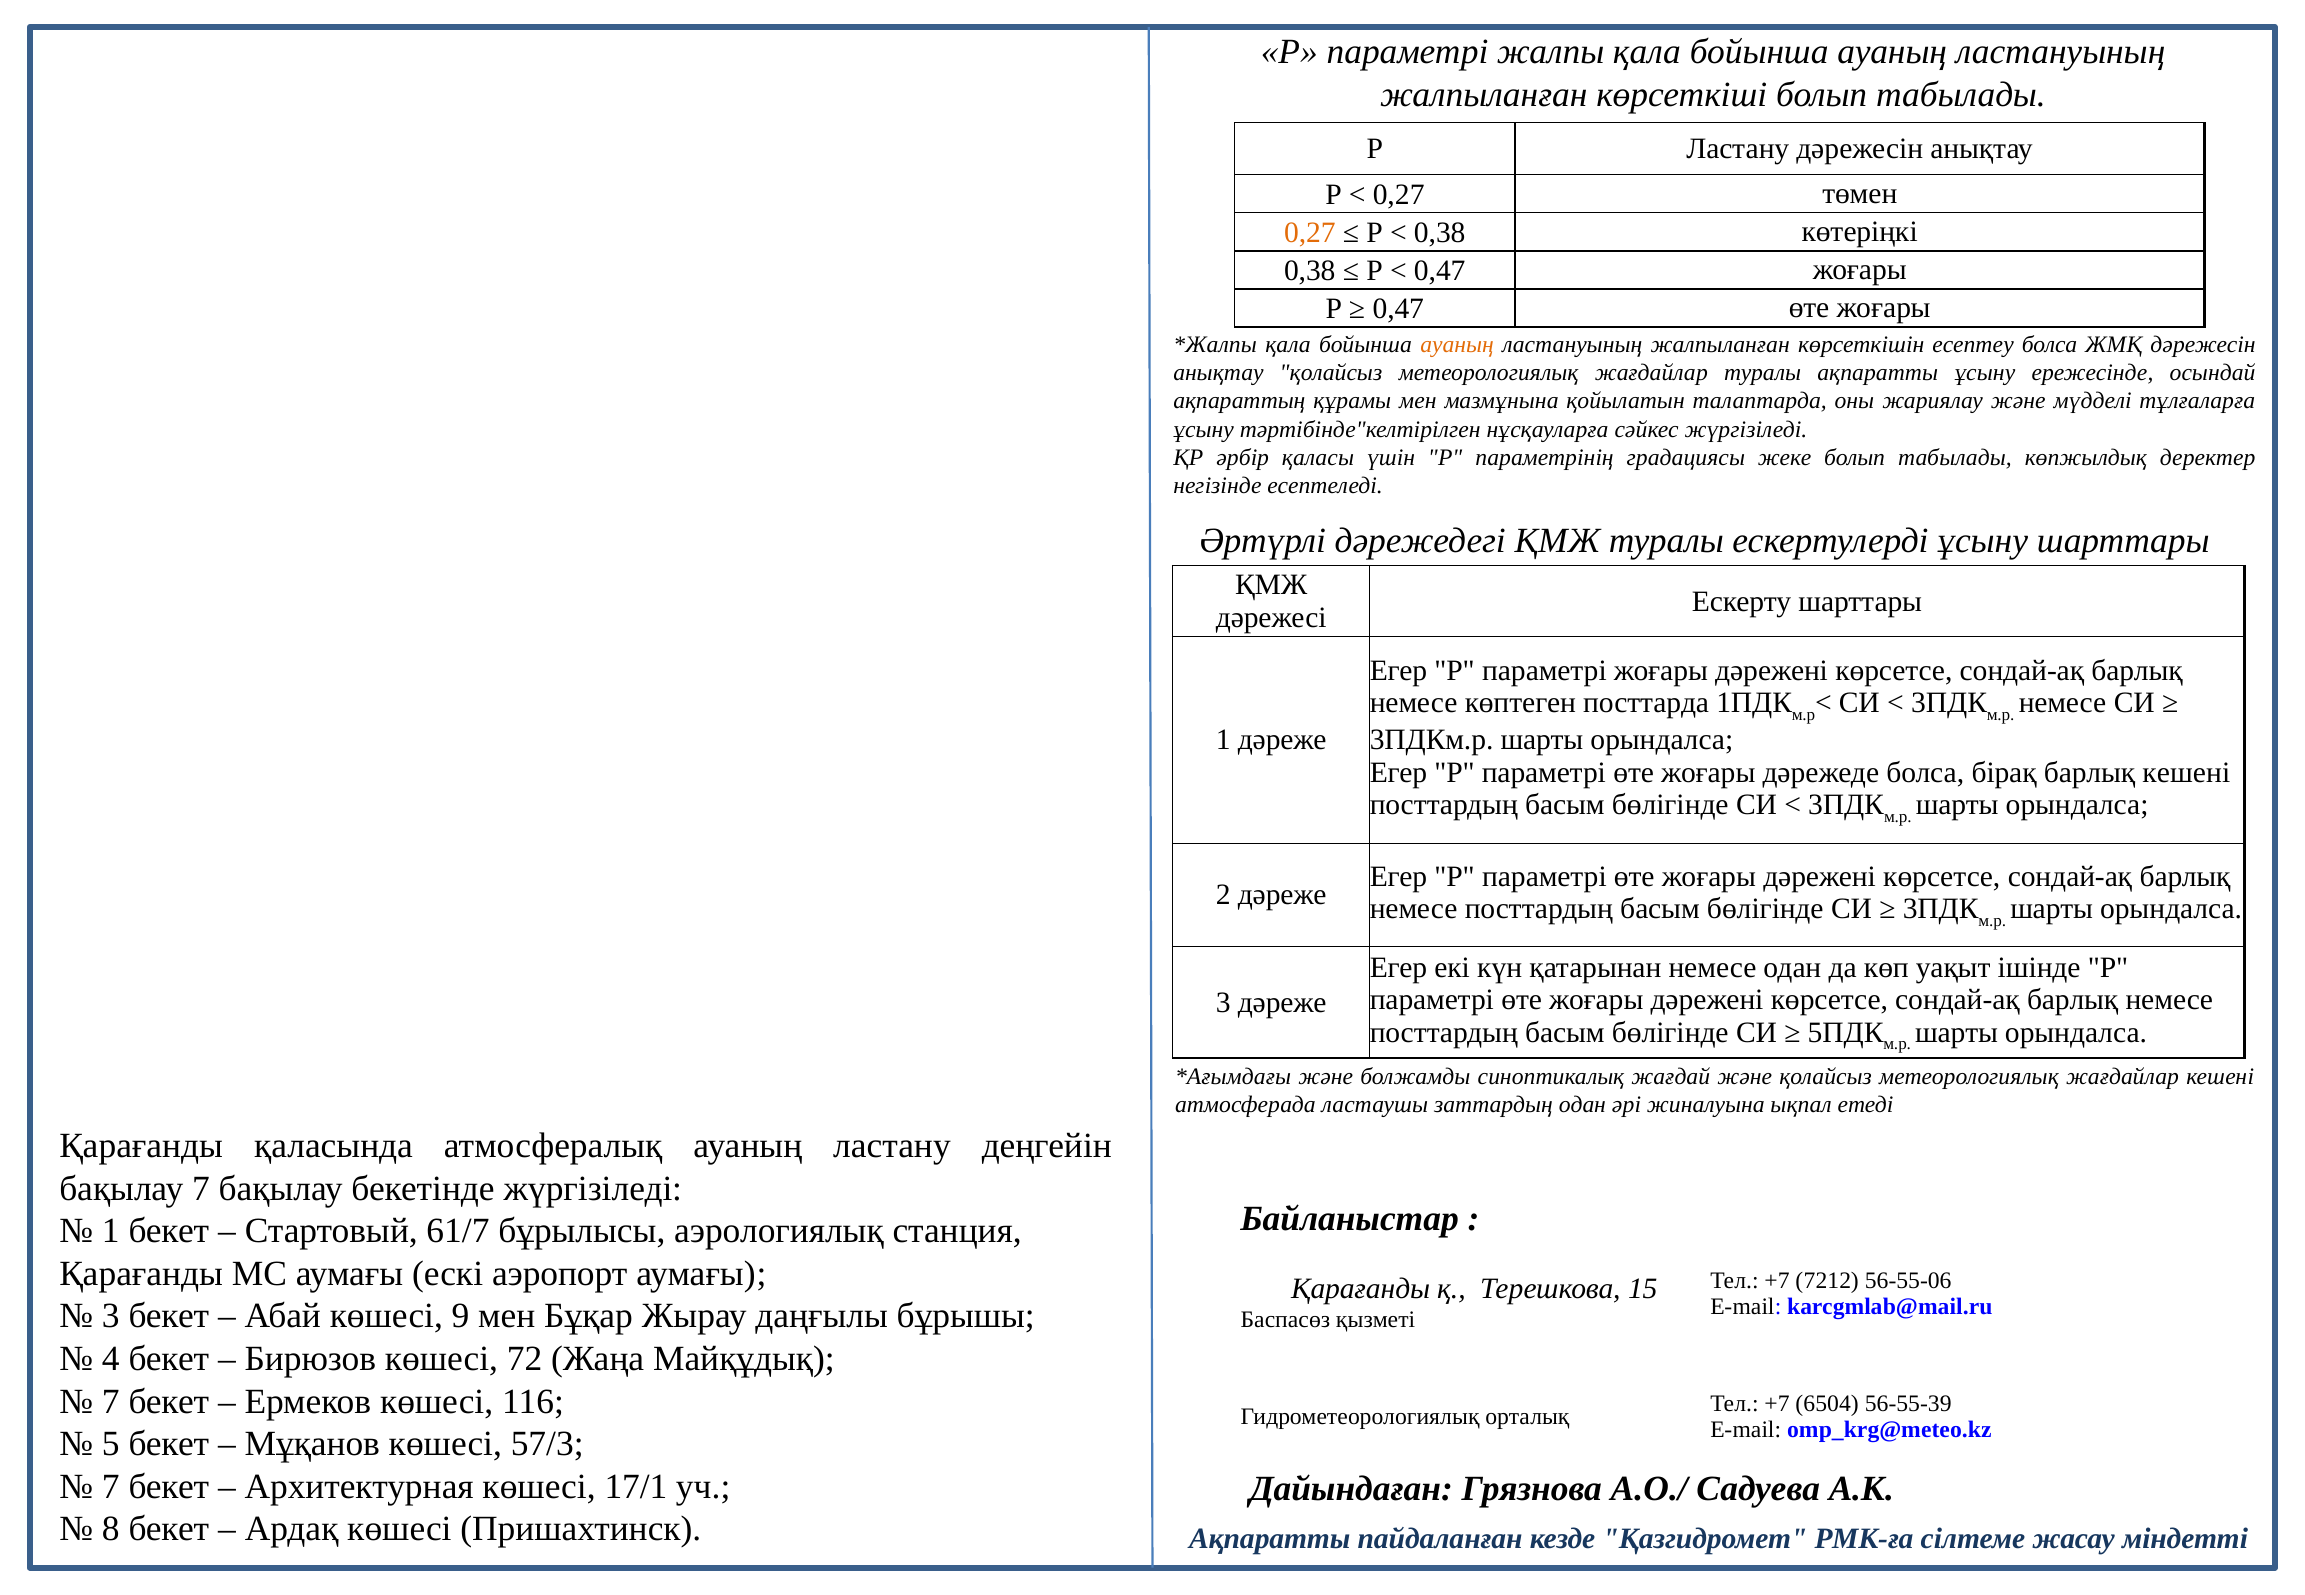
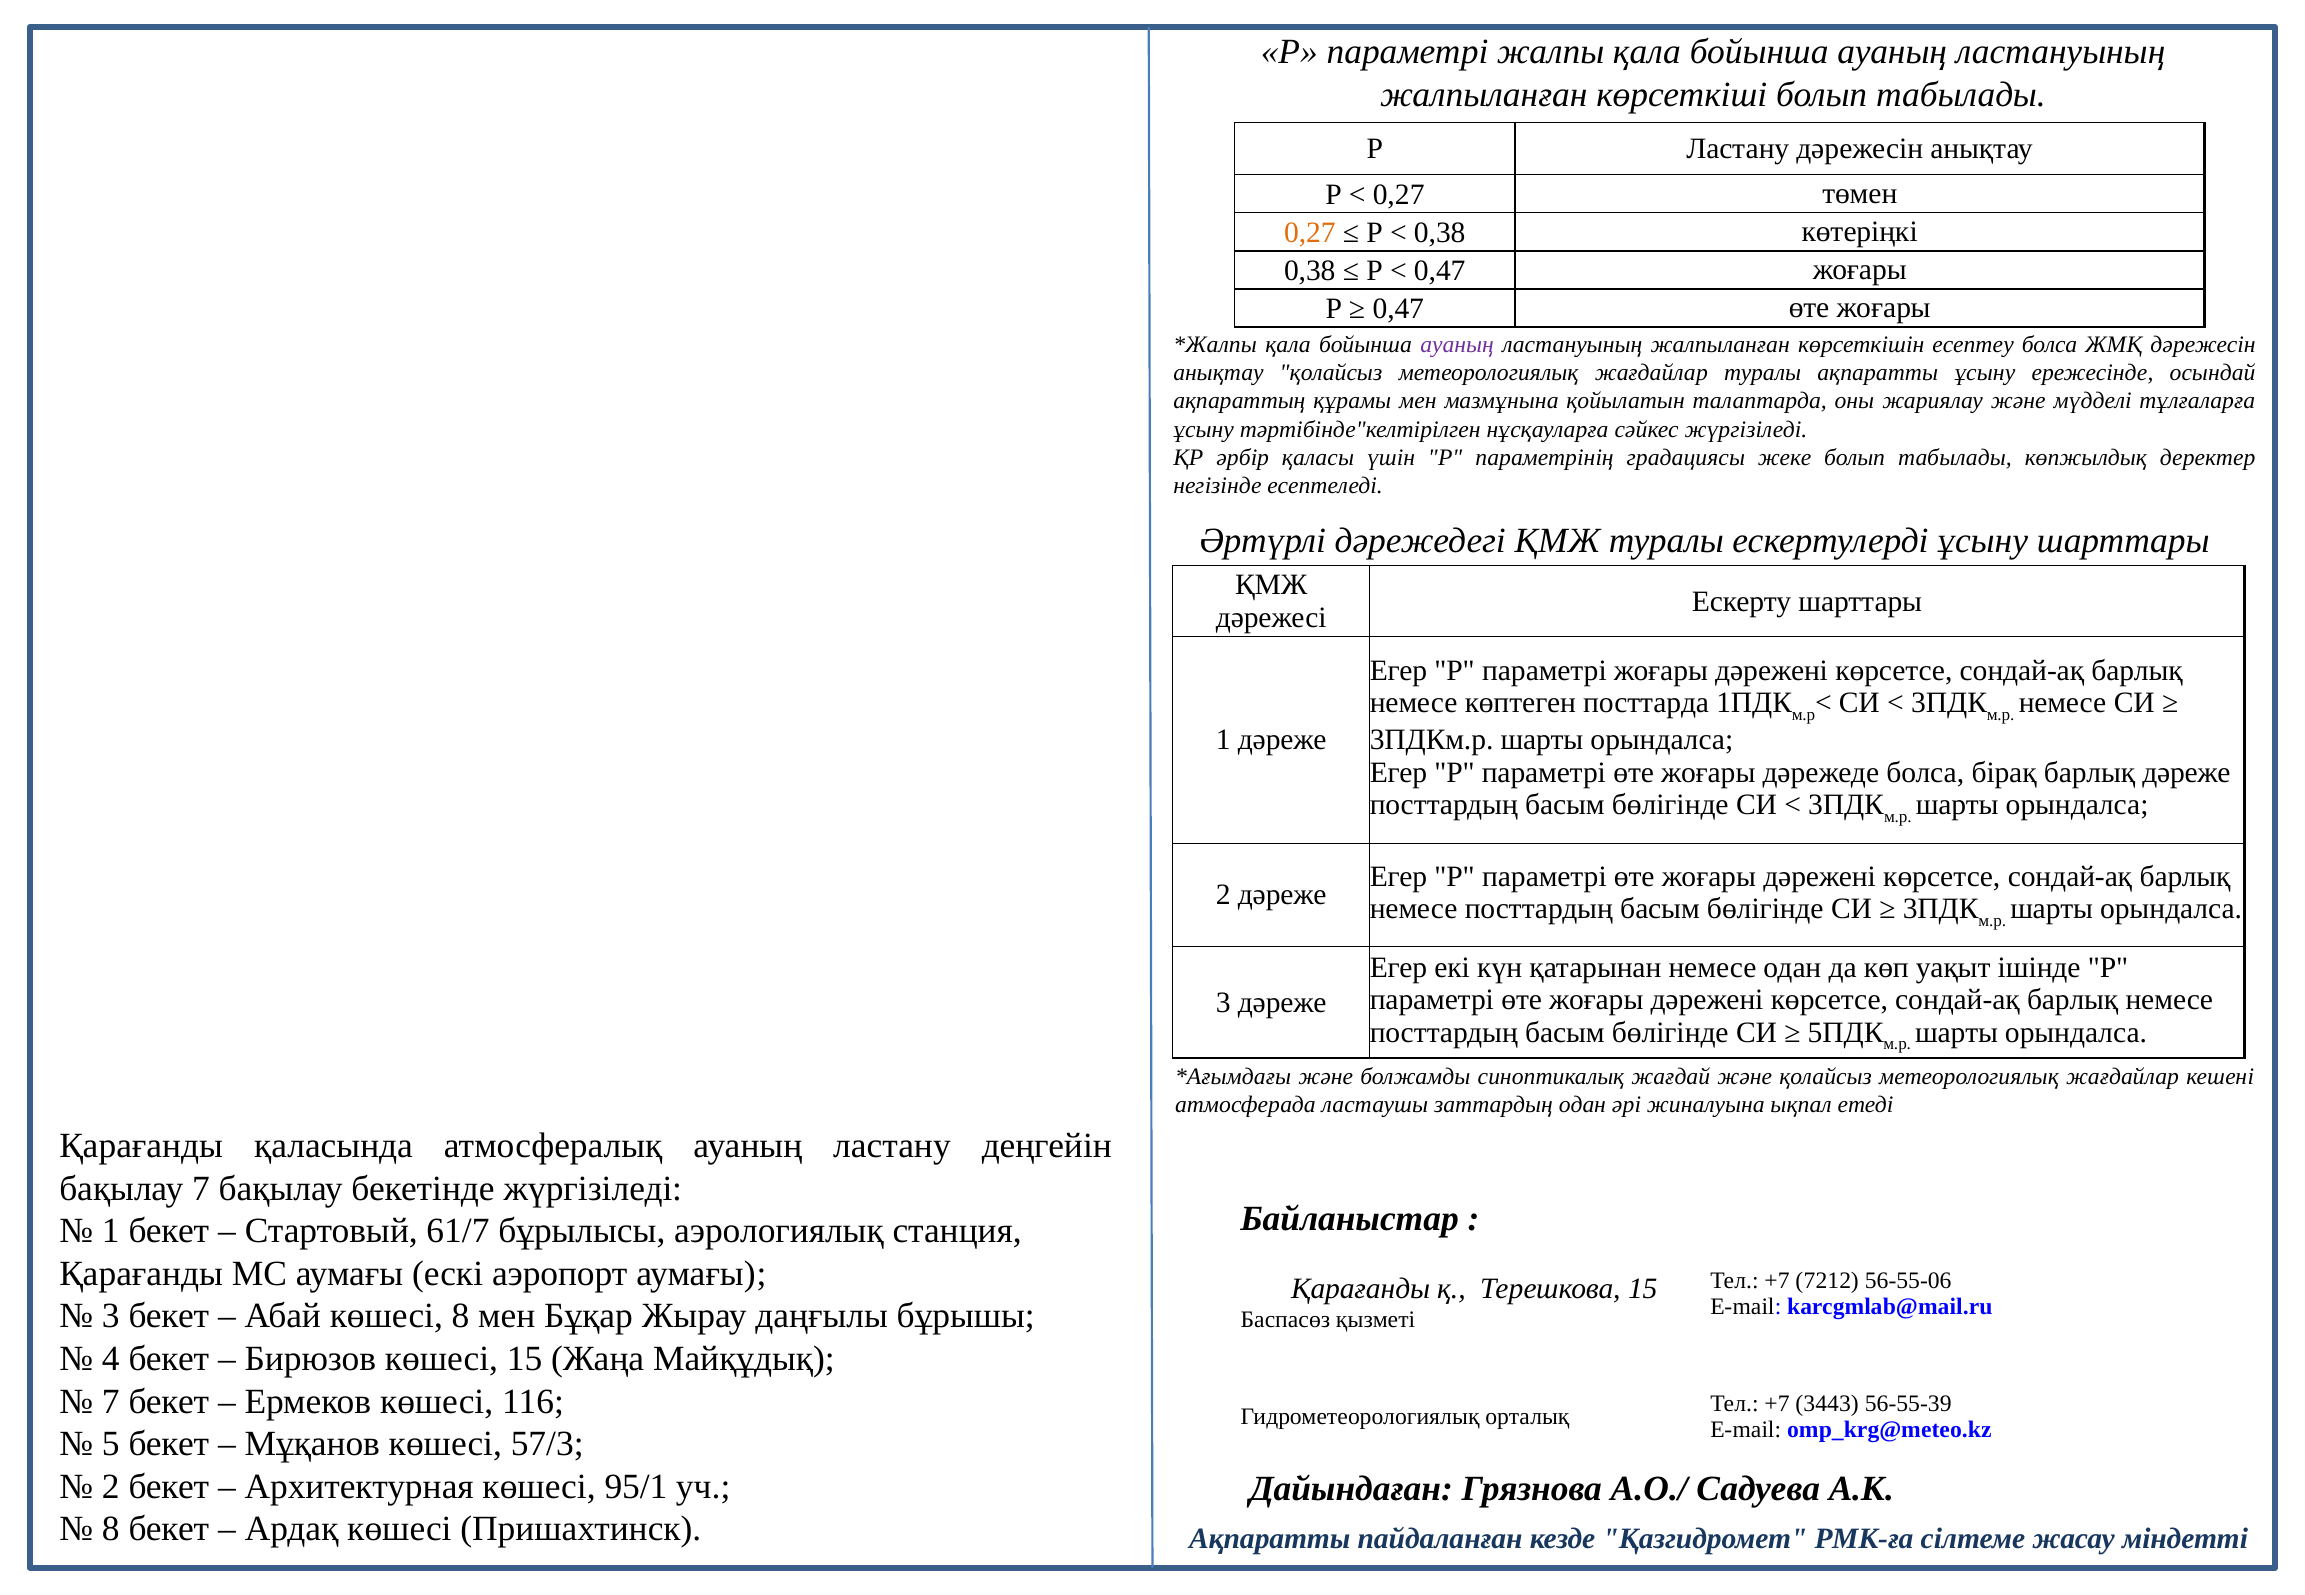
ауаның colour: orange -> purple (1457, 345)
барлық кешені: кешені -> дәреже (2187, 773)
көшесі 9: 9 -> 8 (461, 1317)
көшесі 72: 72 -> 15 (525, 1359)
6504: 6504 -> 3443 (1827, 1404)
7: 7 -> 2 (111, 1487)
17/1: 17/1 -> 95/1 (636, 1487)
